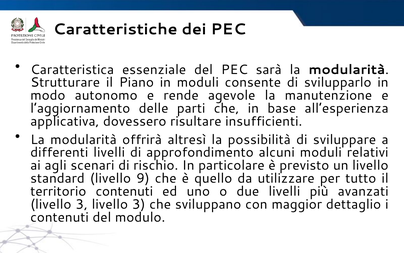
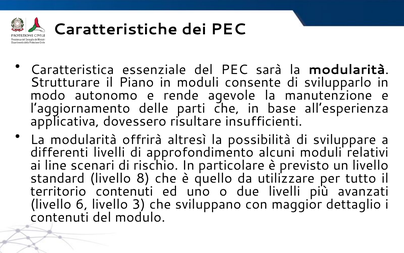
agli: agli -> line (56, 165)
9: 9 -> 8 (143, 178)
3: 3 -> 6 (82, 204)
